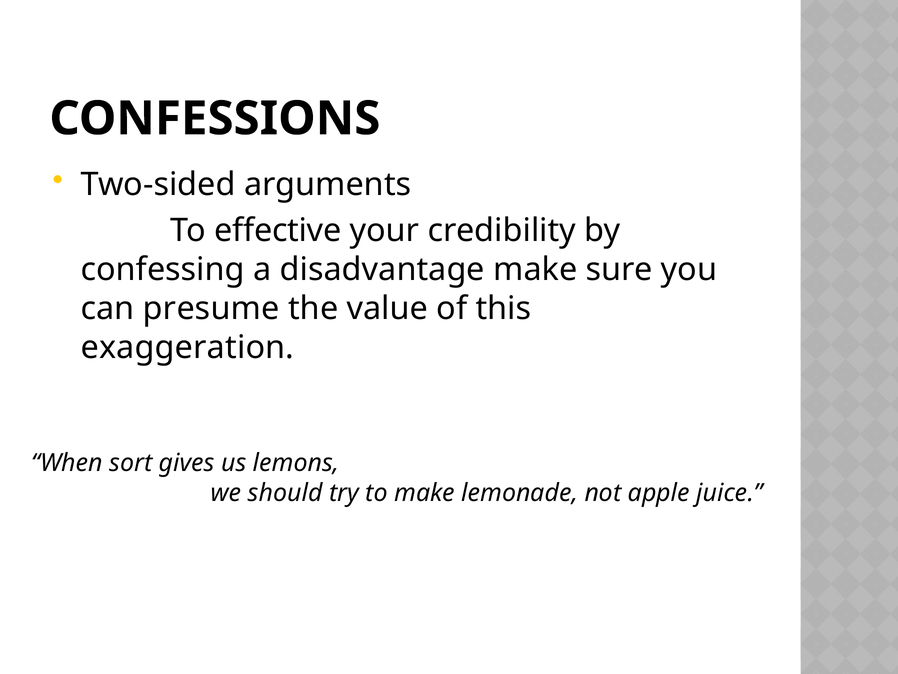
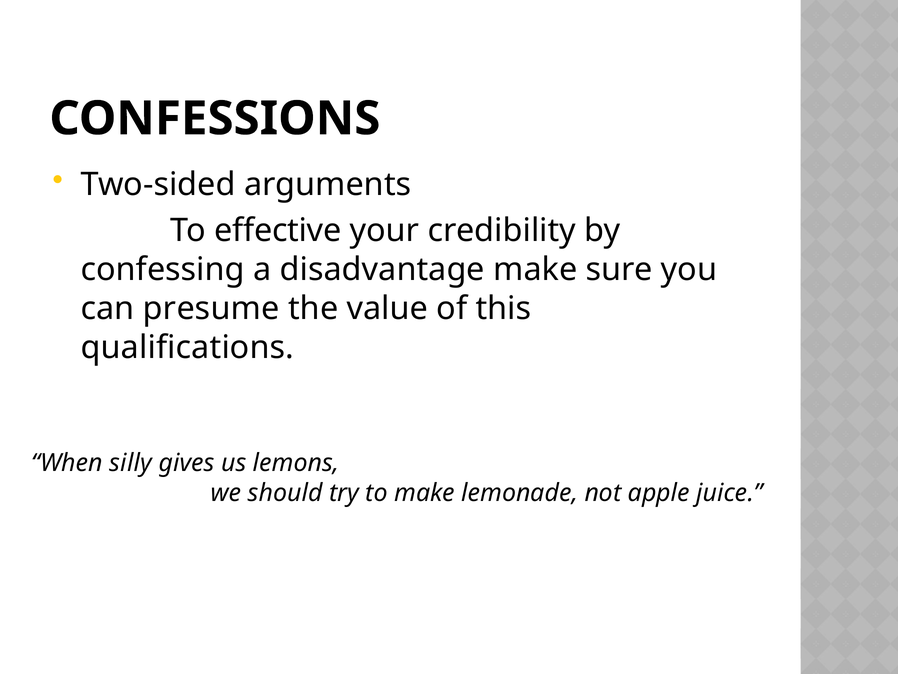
exaggeration: exaggeration -> qualifications (187, 347)
sort: sort -> silly (131, 463)
